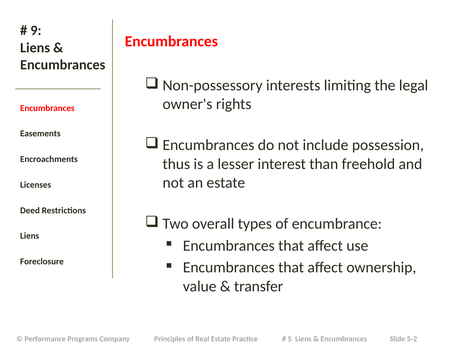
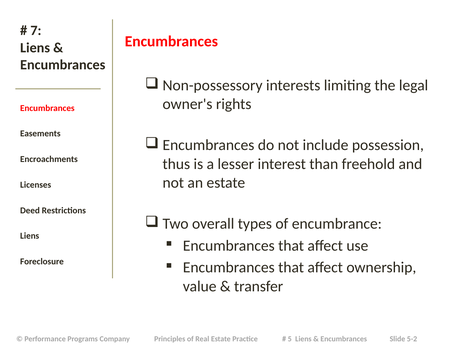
9: 9 -> 7 (36, 30)
